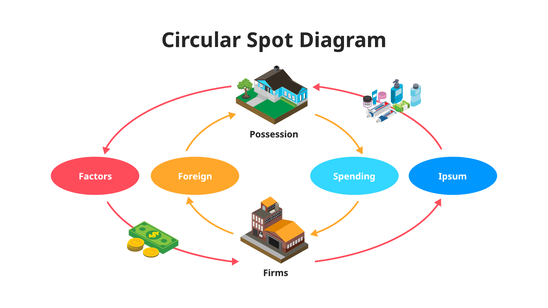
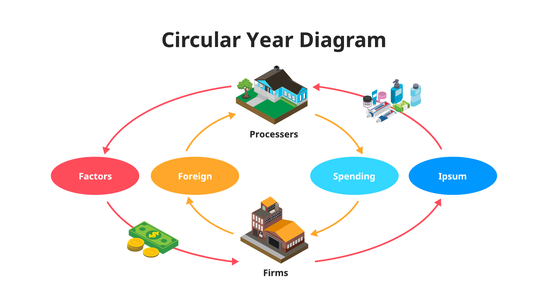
Spot: Spot -> Year (270, 40)
Possession: Possession -> Processers (274, 135)
